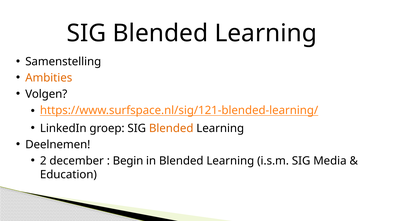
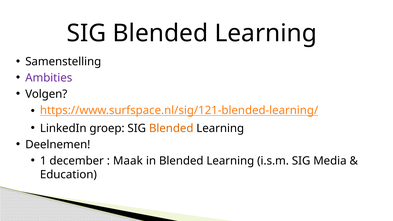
Ambities colour: orange -> purple (49, 78)
2: 2 -> 1 (43, 161)
Begin: Begin -> Maak (128, 161)
